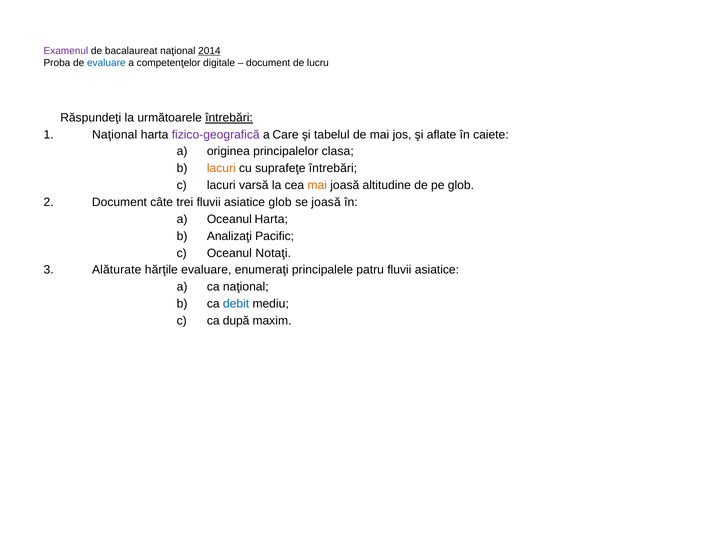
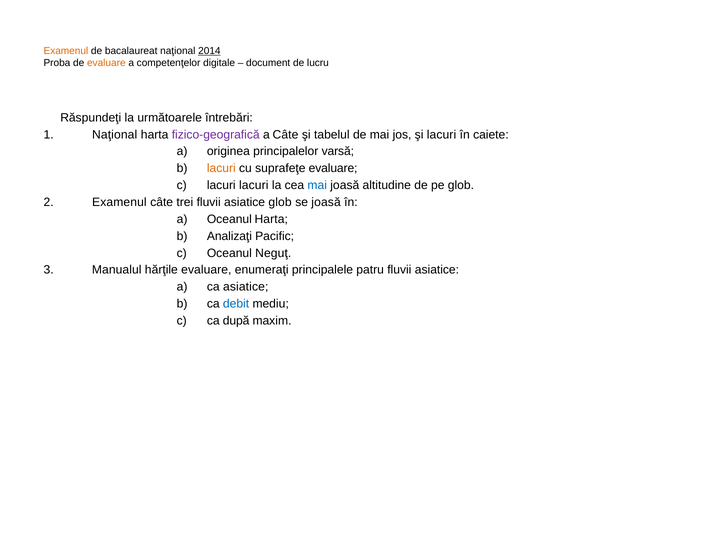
Examenul colour: purple -> orange (66, 51)
evaluare colour: blue -> orange (106, 63)
întrebări underline: present -> none (229, 118)
a Care: Care -> Câte (285, 135)
şi aflate: aflate -> lacuri (441, 135)
clasa: clasa -> varsă (338, 152)
suprafeţe întrebări: întrebări -> evaluare (333, 169)
lacuri varsă: varsă -> lacuri (254, 186)
mai colour: orange -> blue (317, 186)
Document: Document -> Examenul (119, 202)
Notaţi: Notaţi -> Neguţ (273, 253)
Alăturate: Alăturate -> Manualul (117, 270)
ca naţional: naţional -> asiatice (246, 287)
